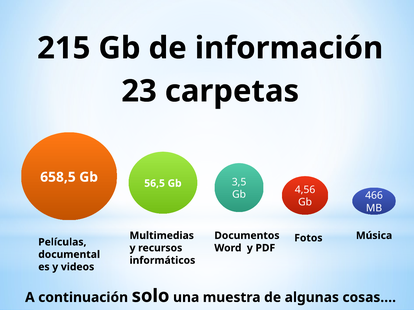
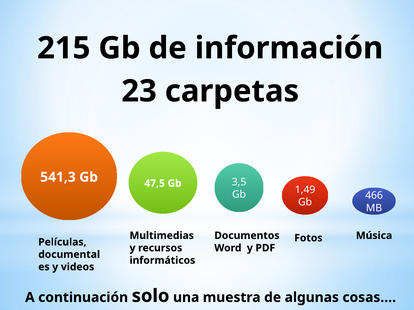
658,5: 658,5 -> 541,3 (58, 177)
56,5: 56,5 -> 47,5 (155, 184)
4,56: 4,56 -> 1,49 (305, 190)
